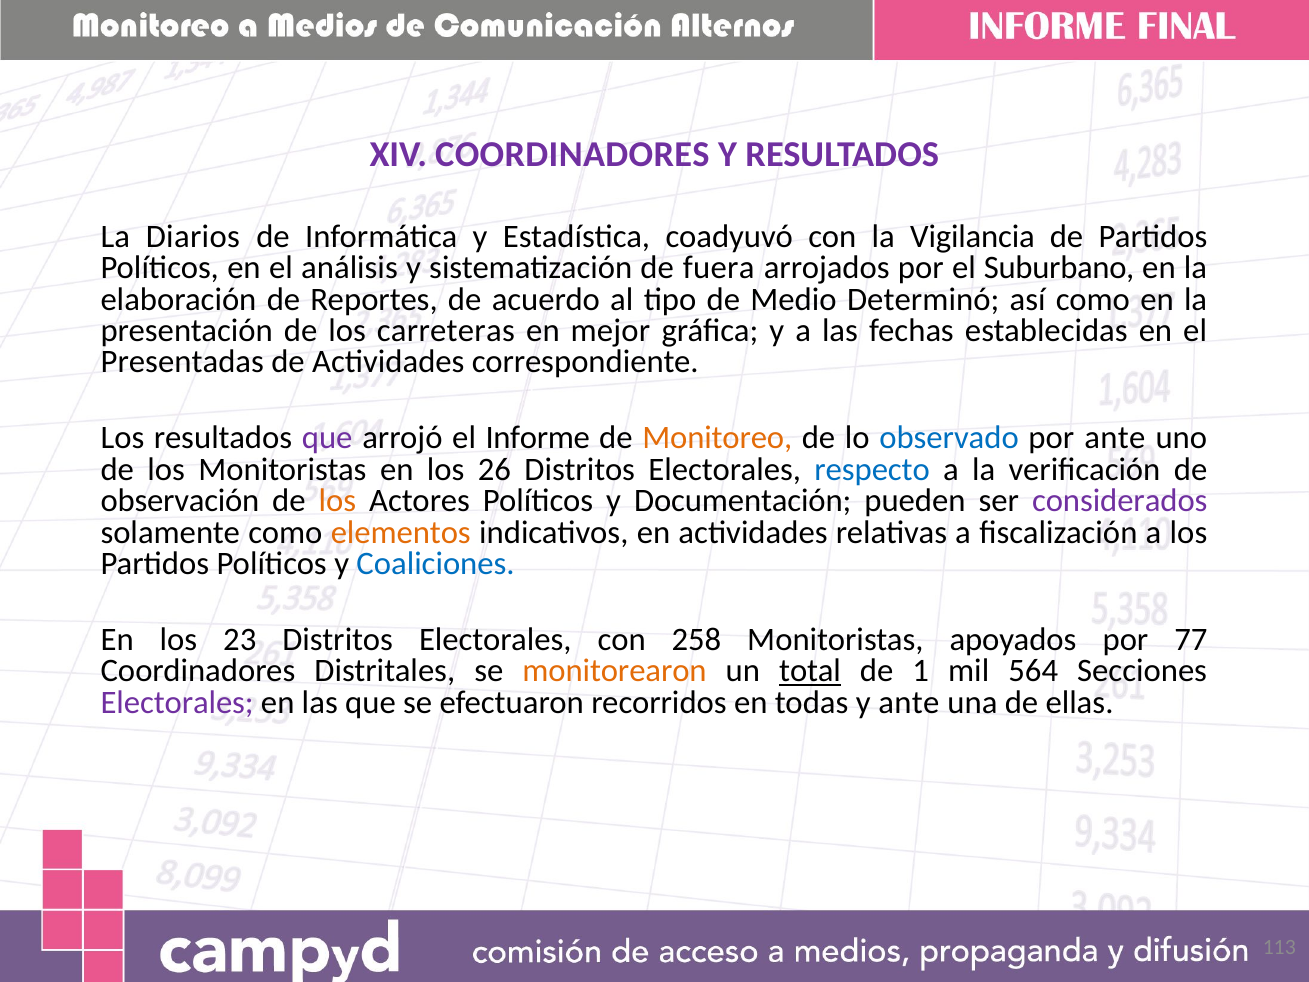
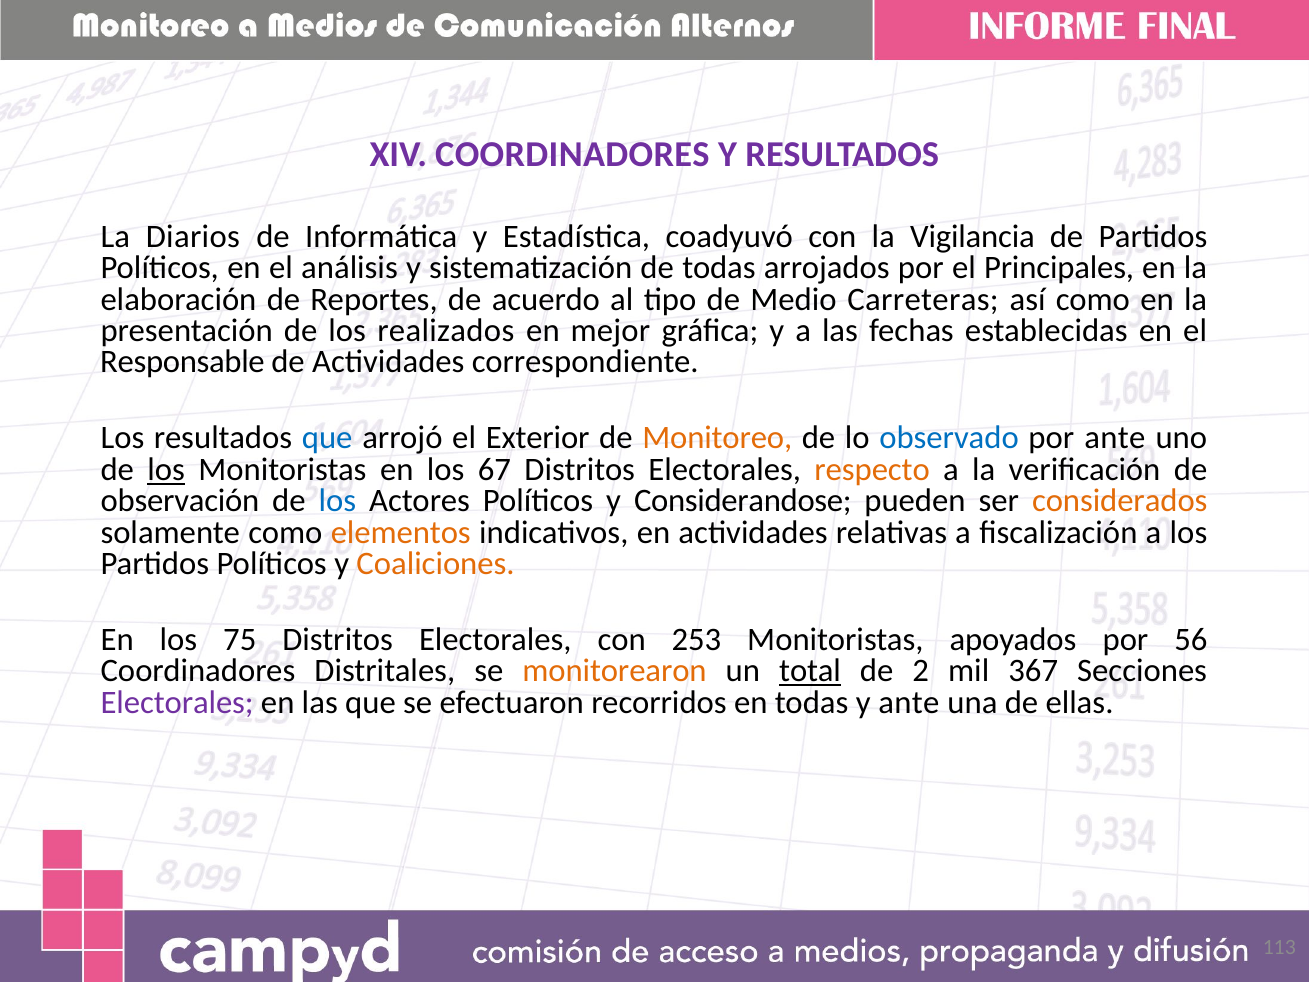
de fuera: fuera -> todas (719, 268)
Suburbano: Suburbano -> Principales (1059, 268)
Determinó: Determinó -> Carreteras (923, 299)
carreteras: carreteras -> realizados (446, 331)
Presentadas: Presentadas -> Responsable (182, 362)
que colour: purple -> blue (327, 438)
Informe: Informe -> Exterior (538, 438)
los underline: none -> present (166, 469)
26: 26 -> 67 (494, 469)
respecto colour: blue -> orange (872, 469)
los colour: orange -> blue (337, 501)
Documentación: Documentación -> Considerandose (743, 501)
considerados colour: purple -> orange (1120, 501)
Coaliciones colour: blue -> orange (436, 564)
23: 23 -> 75 (240, 640)
258: 258 -> 253 (696, 640)
77: 77 -> 56 (1191, 640)
1: 1 -> 2 (921, 671)
564: 564 -> 367 (1033, 671)
